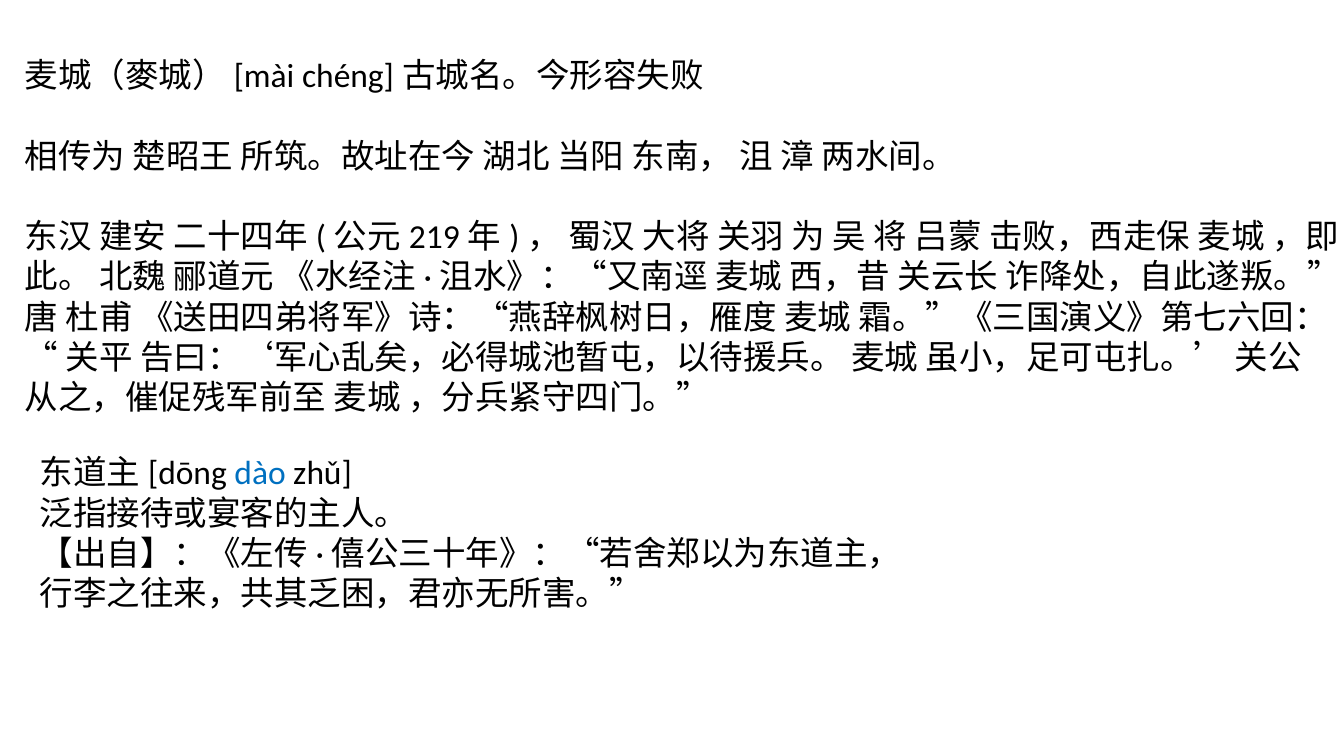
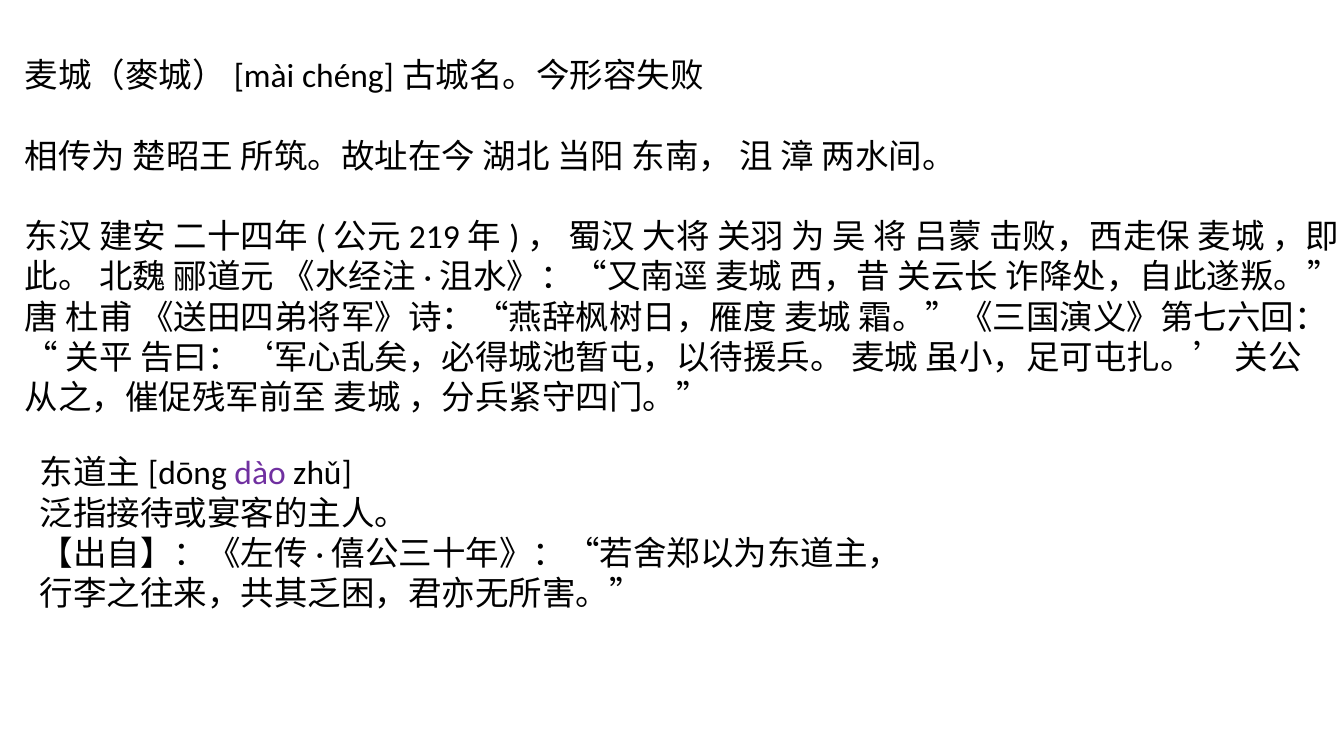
dào colour: blue -> purple (260, 474)
